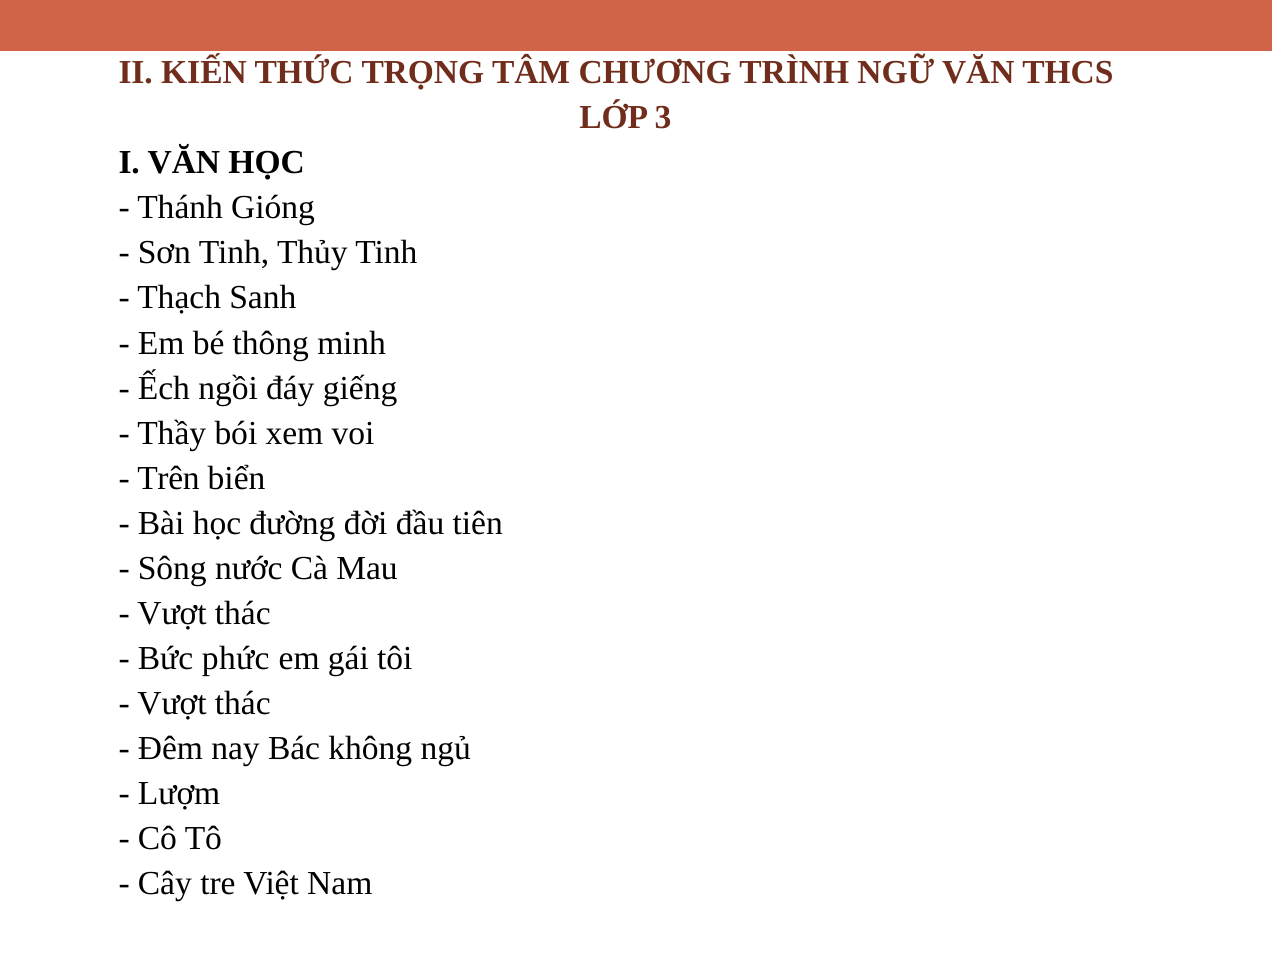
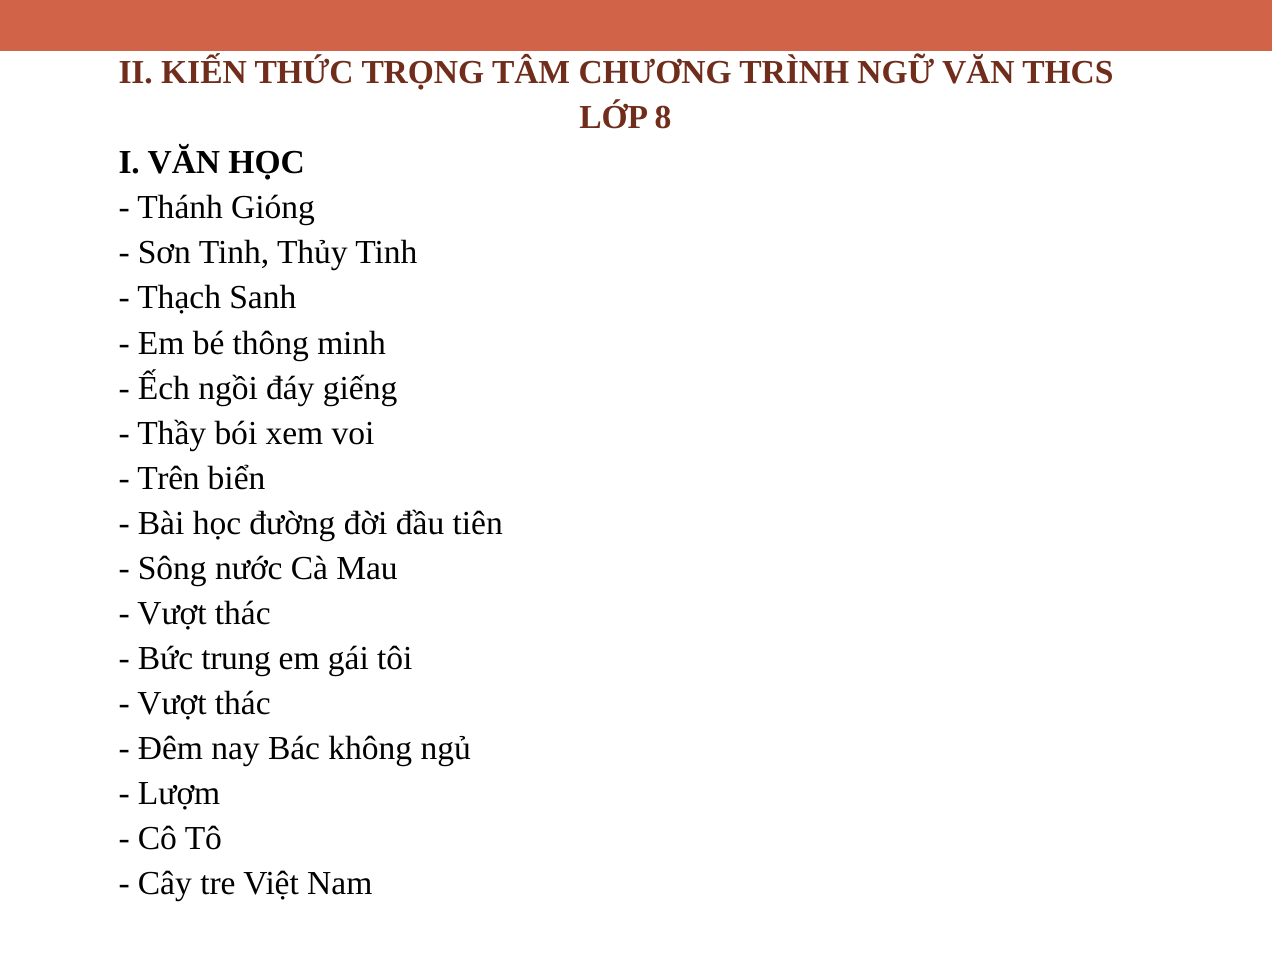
3: 3 -> 8 (663, 118)
phức: phức -> trung (236, 658)
